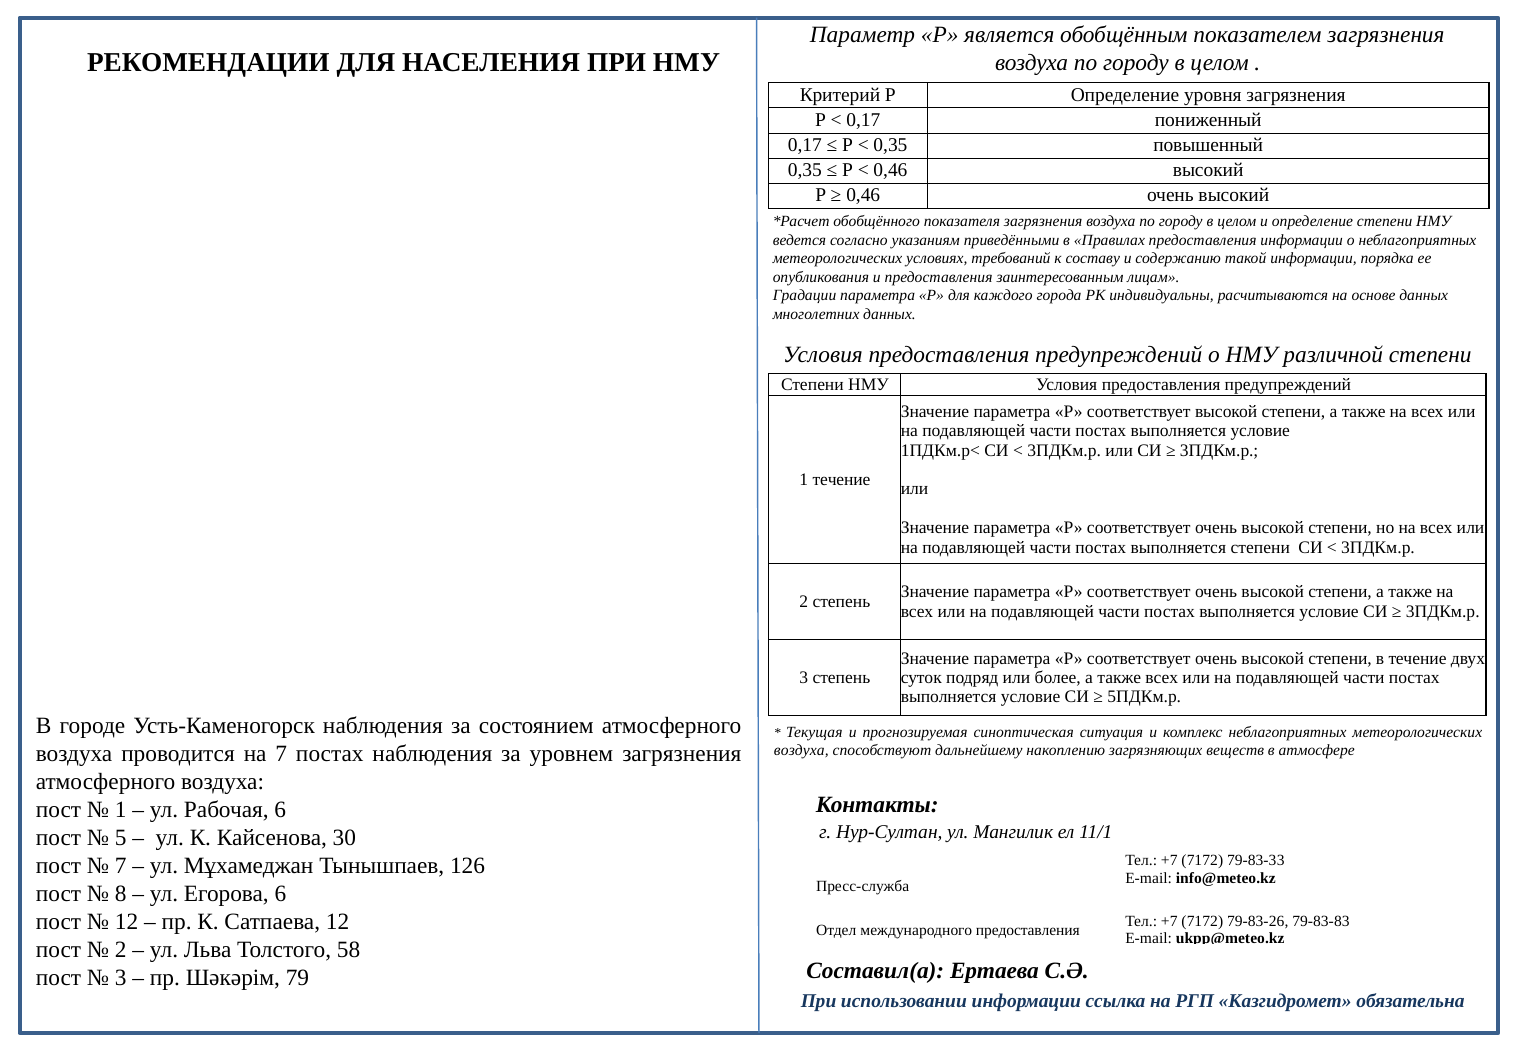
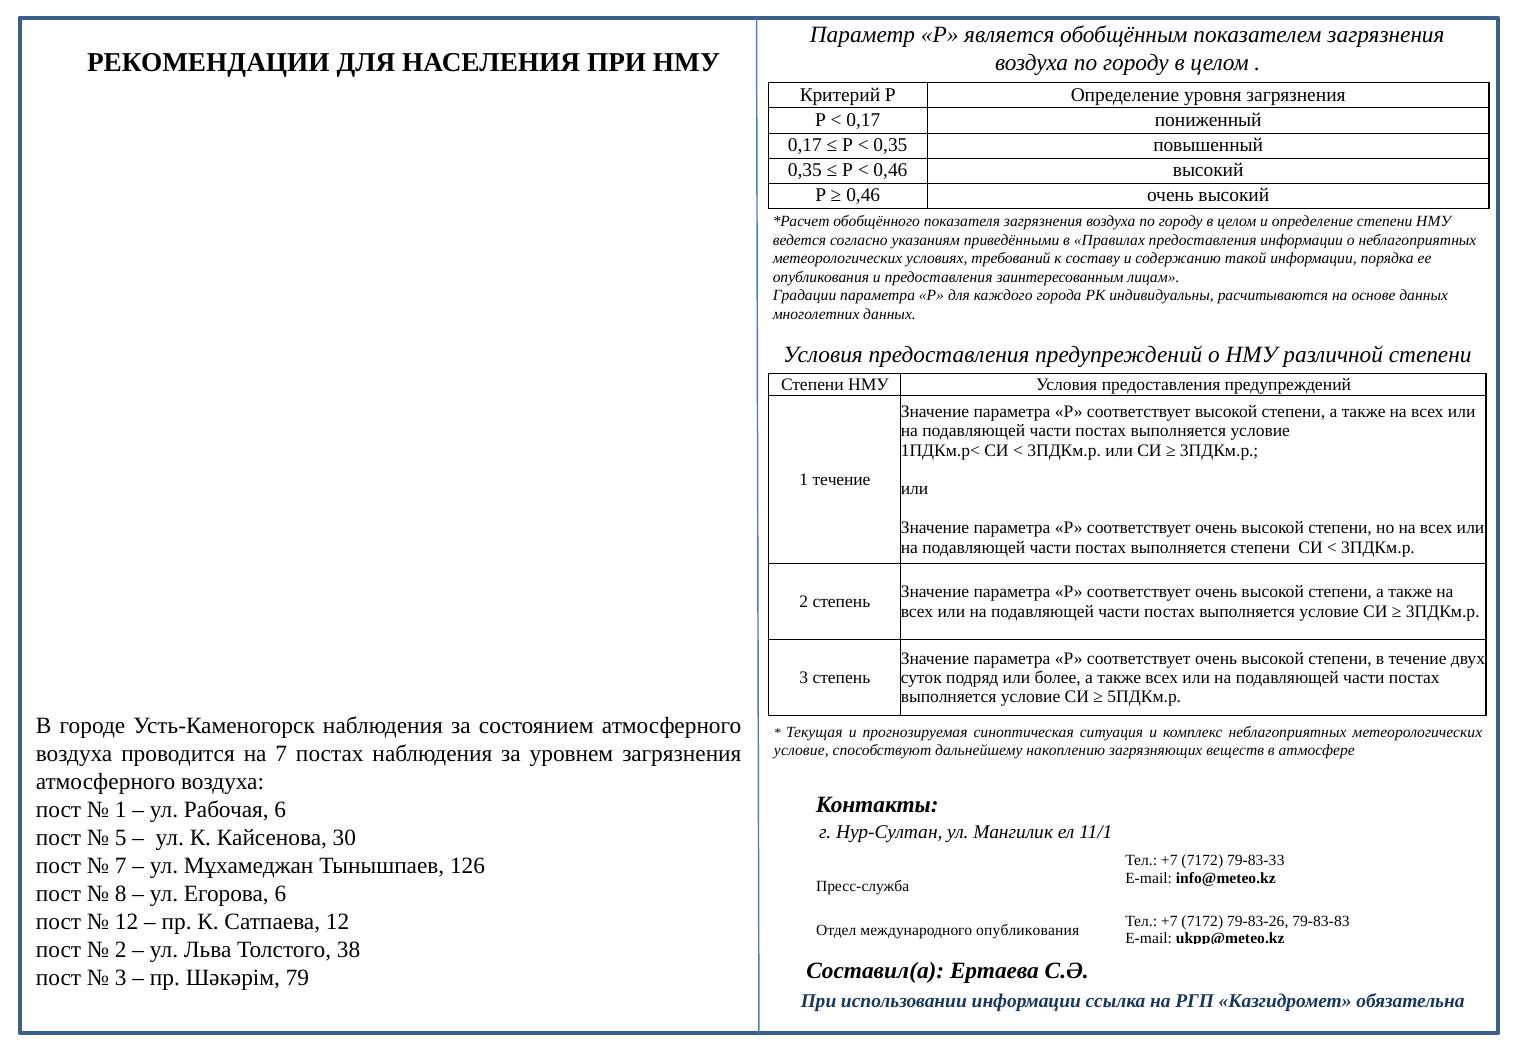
воздуха: воздуха -> условие (801, 750)
международного предоставления: предоставления -> опубликования (1028, 930)
58: 58 -> 38 (349, 950)
